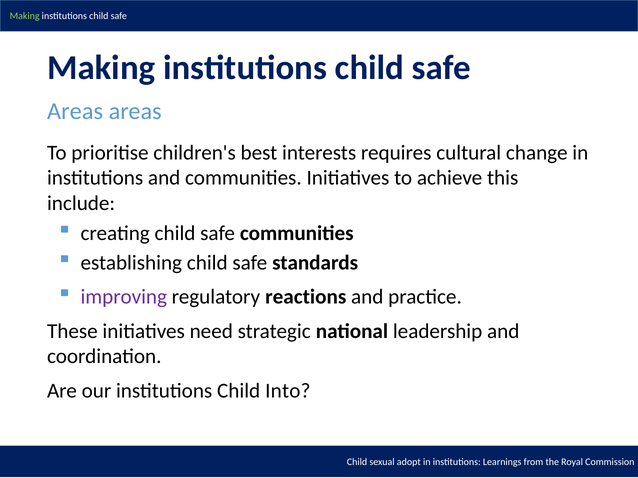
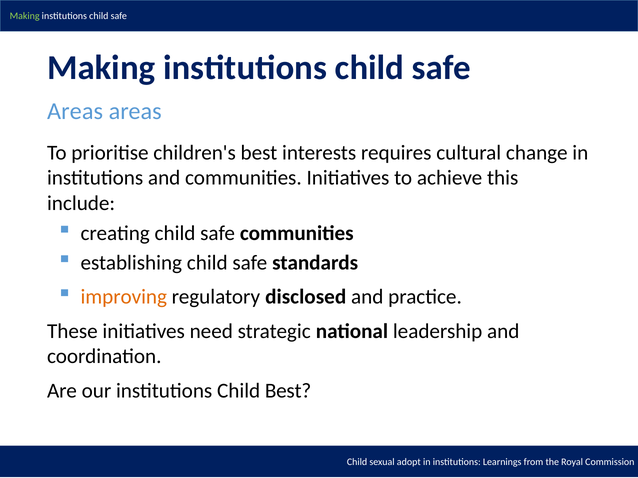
improving colour: purple -> orange (124, 297)
reactions: reactions -> disclosed (306, 297)
Child Into: Into -> Best (288, 391)
